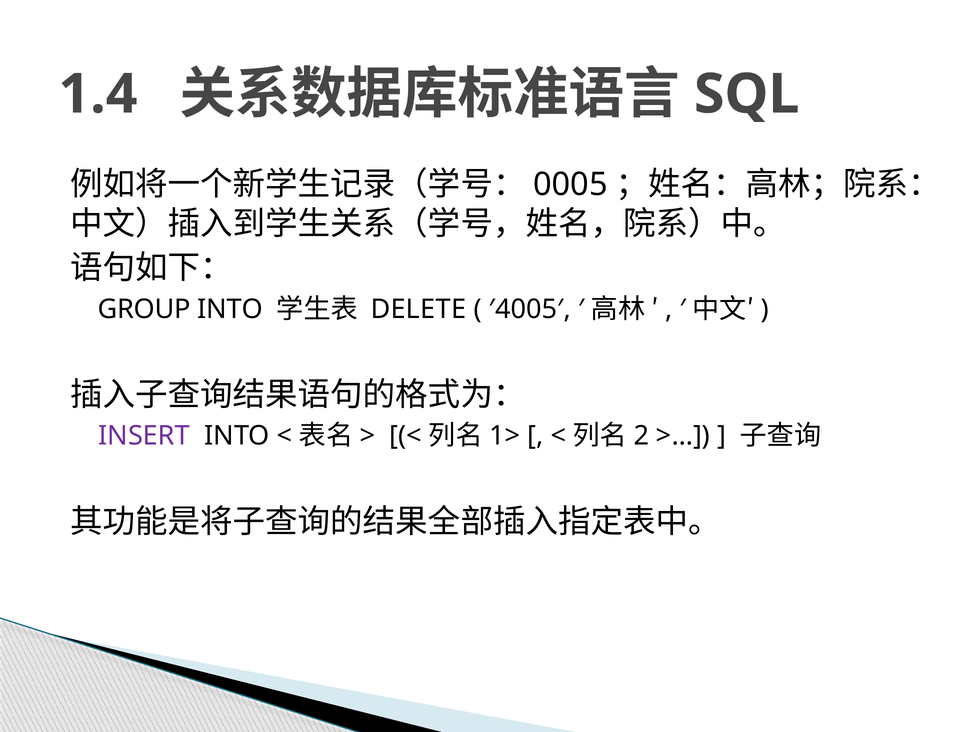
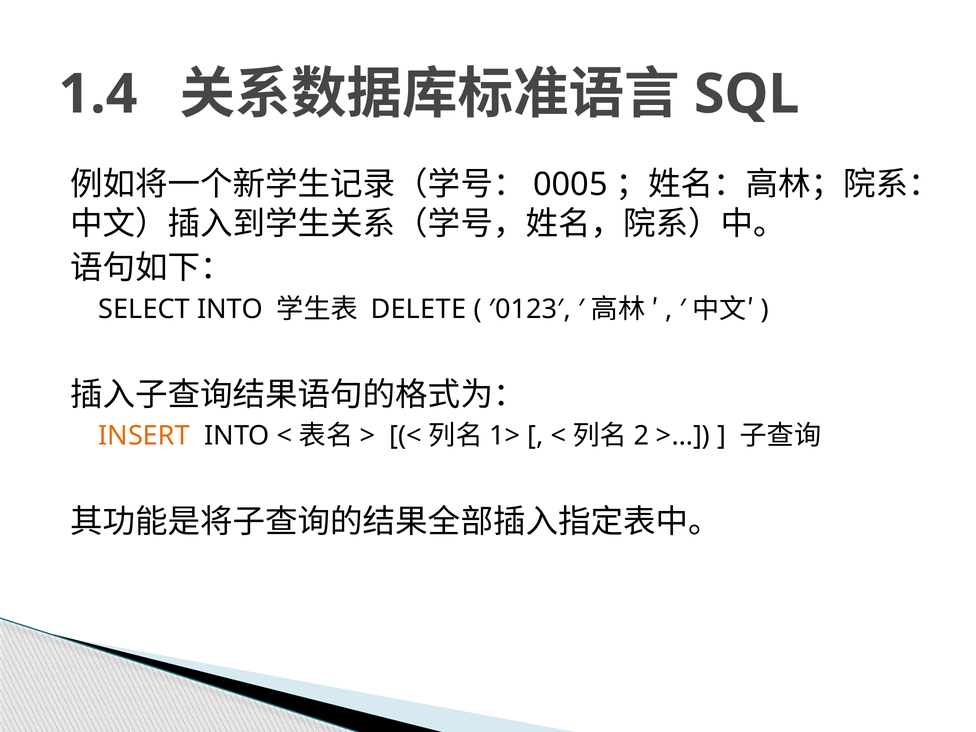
GROUP: GROUP -> SELECT (144, 309)
′4005′: ′4005′ -> ′0123′ (530, 309)
INSERT colour: purple -> orange (144, 436)
